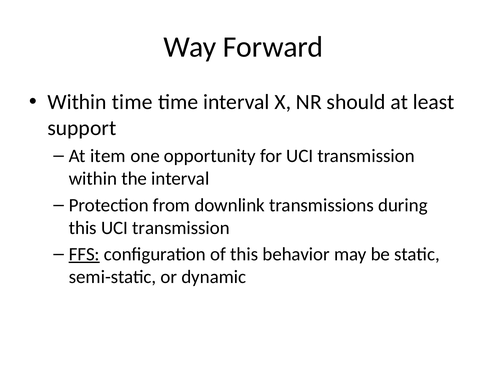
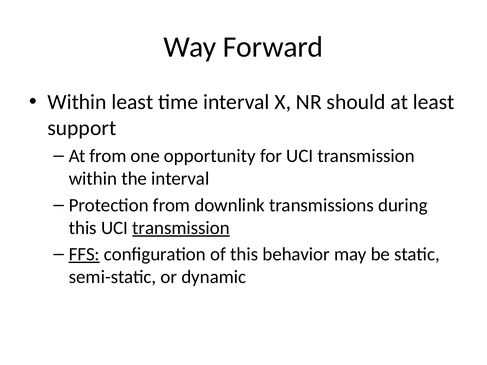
Within time: time -> least (132, 102)
At item: item -> from (108, 156)
transmission underline: none -> present (181, 228)
